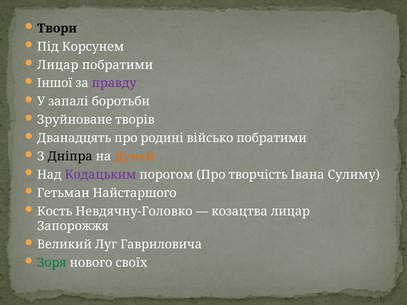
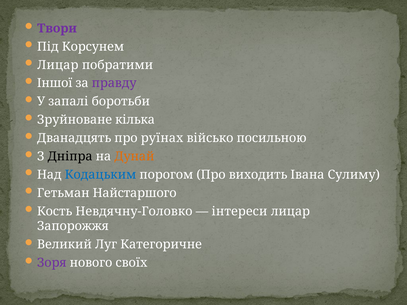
Твори colour: black -> purple (57, 28)
творів: творів -> кілька (135, 120)
родині: родині -> руїнах (162, 138)
військо побратими: побратими -> посильною (272, 138)
Кодацьким colour: purple -> blue (101, 175)
творчість: творчість -> виходить (258, 175)
козацтва: козацтва -> інтереси (239, 211)
Гавриловича: Гавриловича -> Категоричне (161, 245)
Зоря colour: green -> purple (52, 263)
